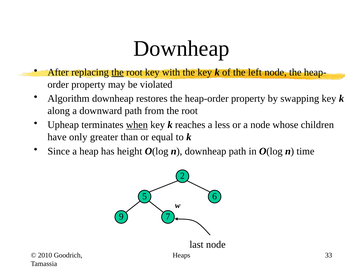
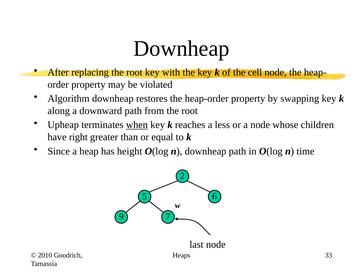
the underline: present -> none (118, 72)
left: left -> cell (255, 72)
only: only -> right (78, 137)
